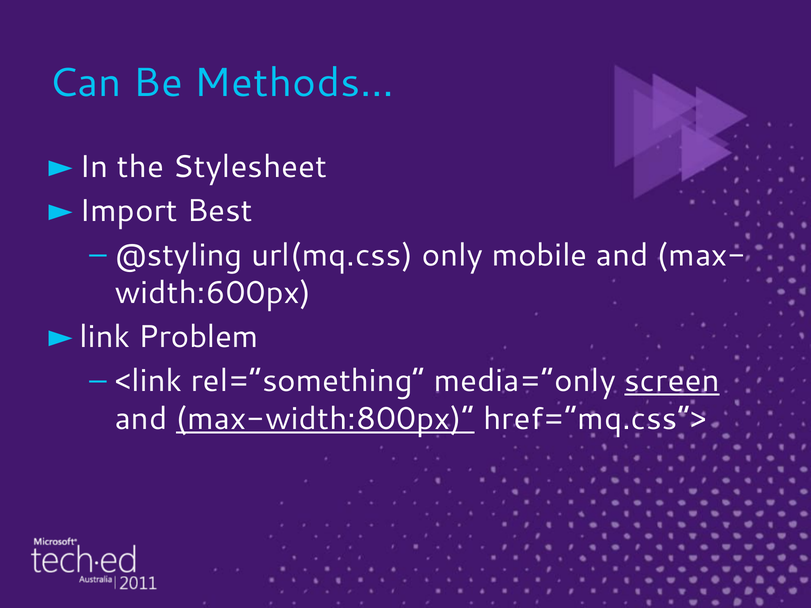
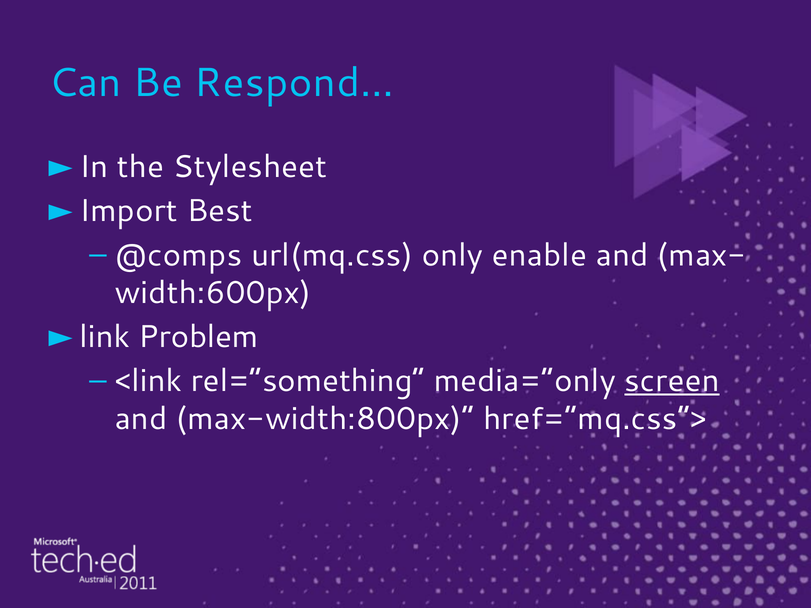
Methods…: Methods… -> Respond… (294, 83)
@styling: @styling -> @comps (178, 255)
mobile: mobile -> enable (539, 255)
max-width:800px underline: present -> none (325, 419)
